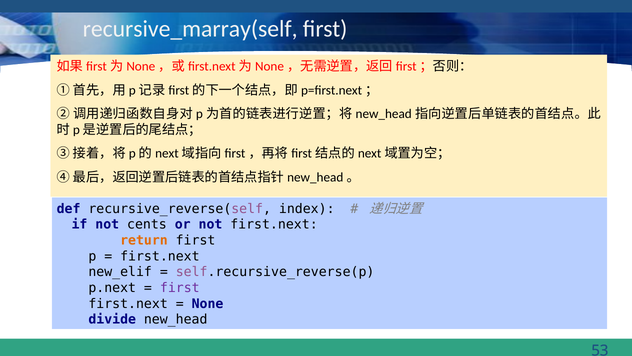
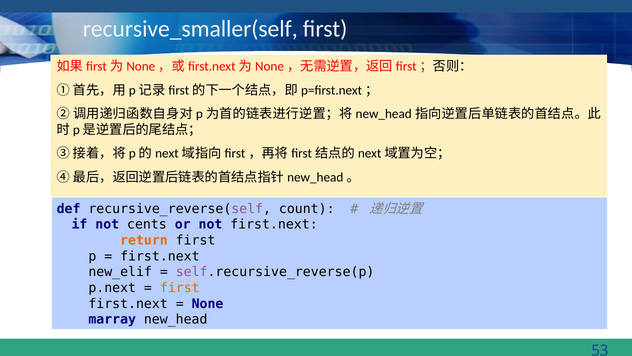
recursive_marray(self: recursive_marray(self -> recursive_smaller(self (190, 29)
index: index -> count (307, 209)
first colour: purple -> orange (180, 288)
divide: divide -> marray (112, 319)
